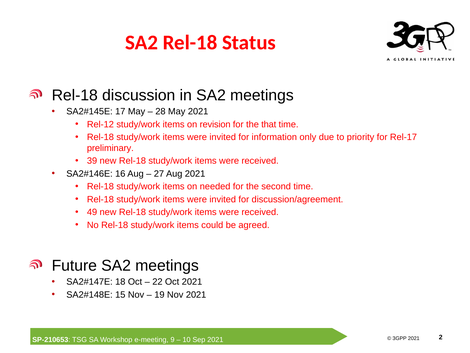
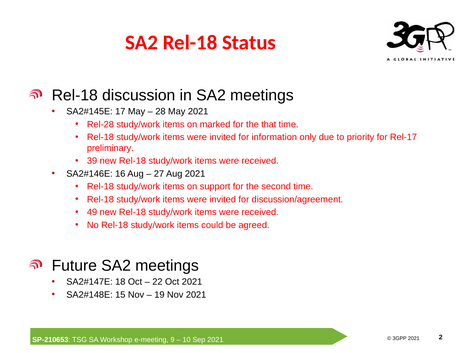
Rel-12: Rel-12 -> Rel-28 (100, 124)
revision: revision -> marked (215, 124)
needed: needed -> support (215, 186)
